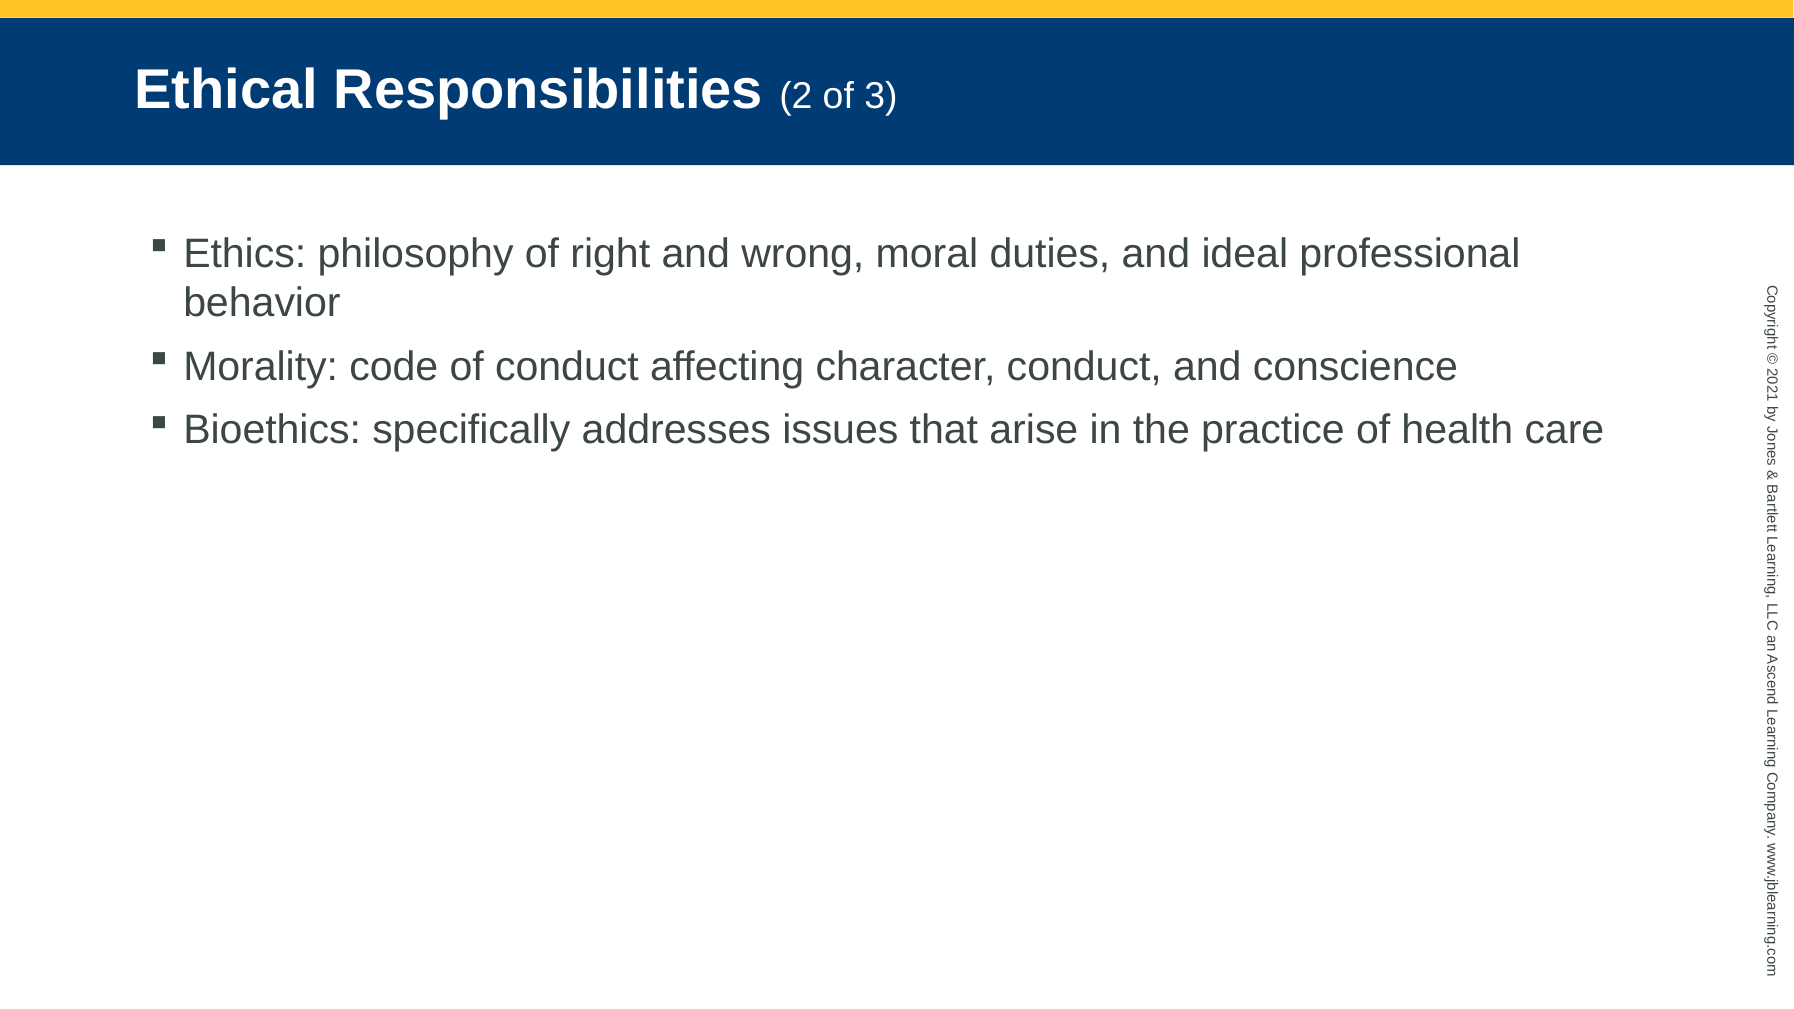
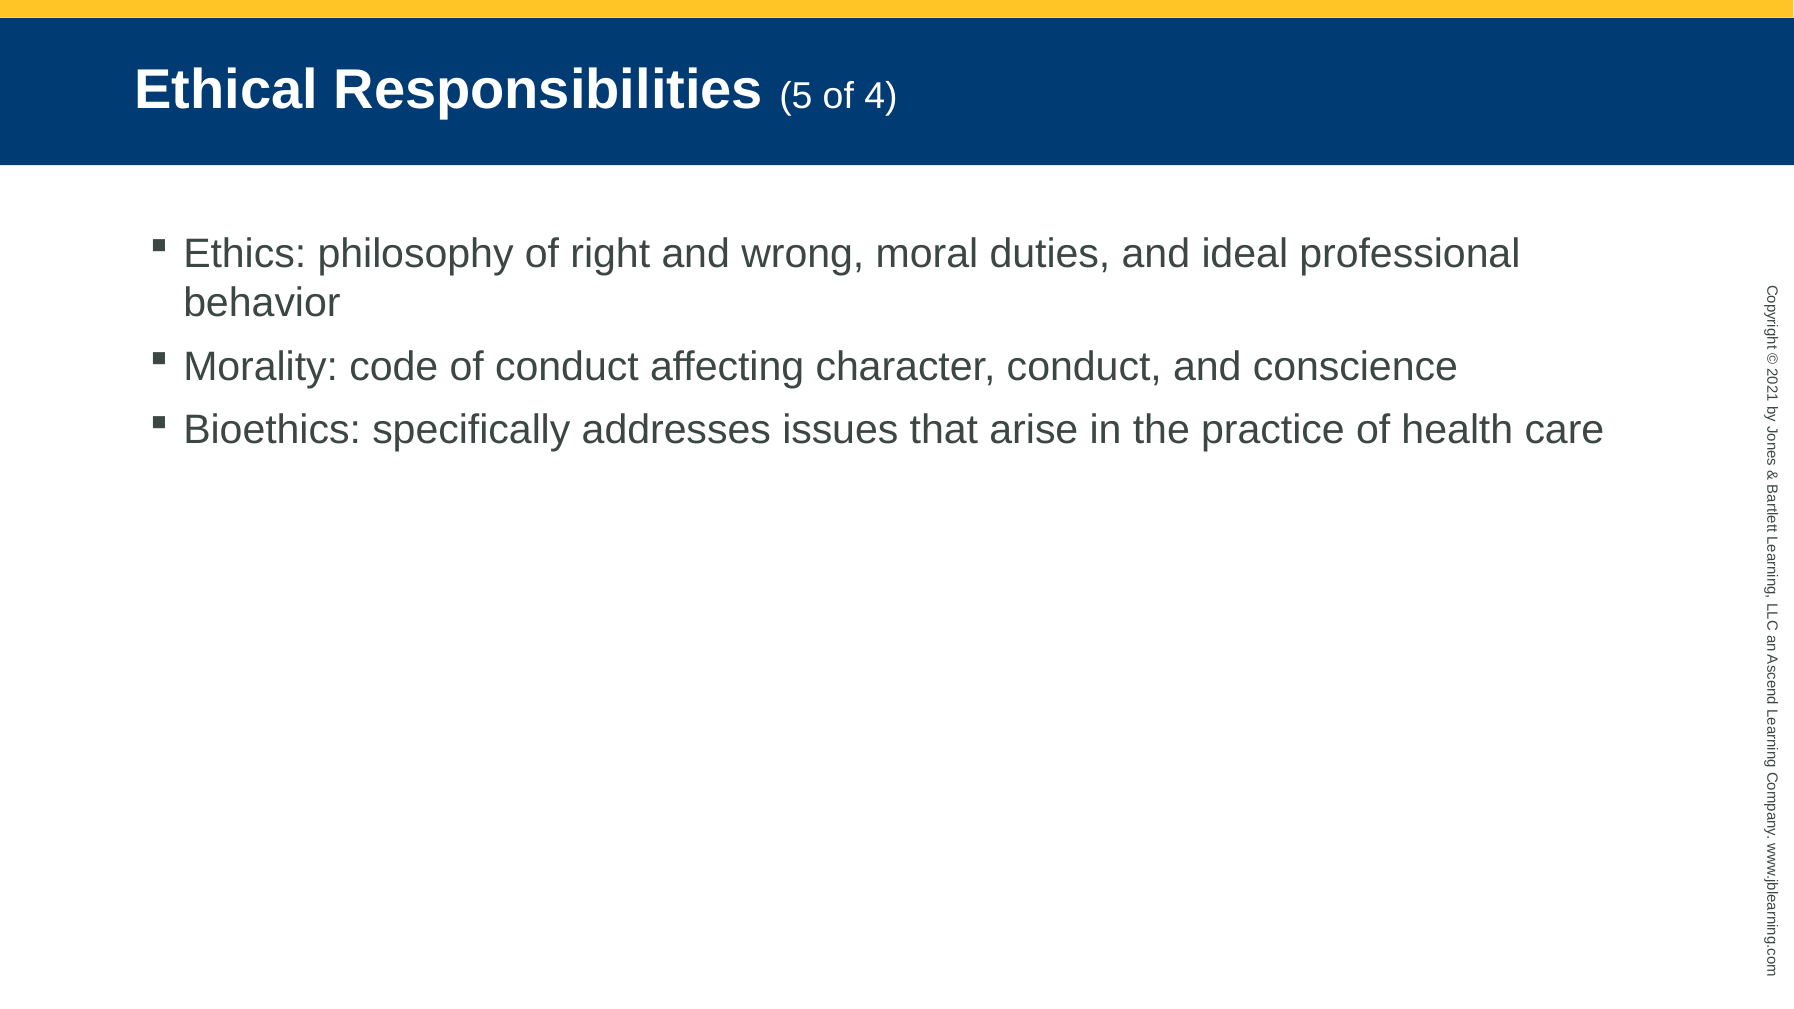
Responsibilities 2: 2 -> 5 (796, 96)
3: 3 -> 4 (881, 96)
